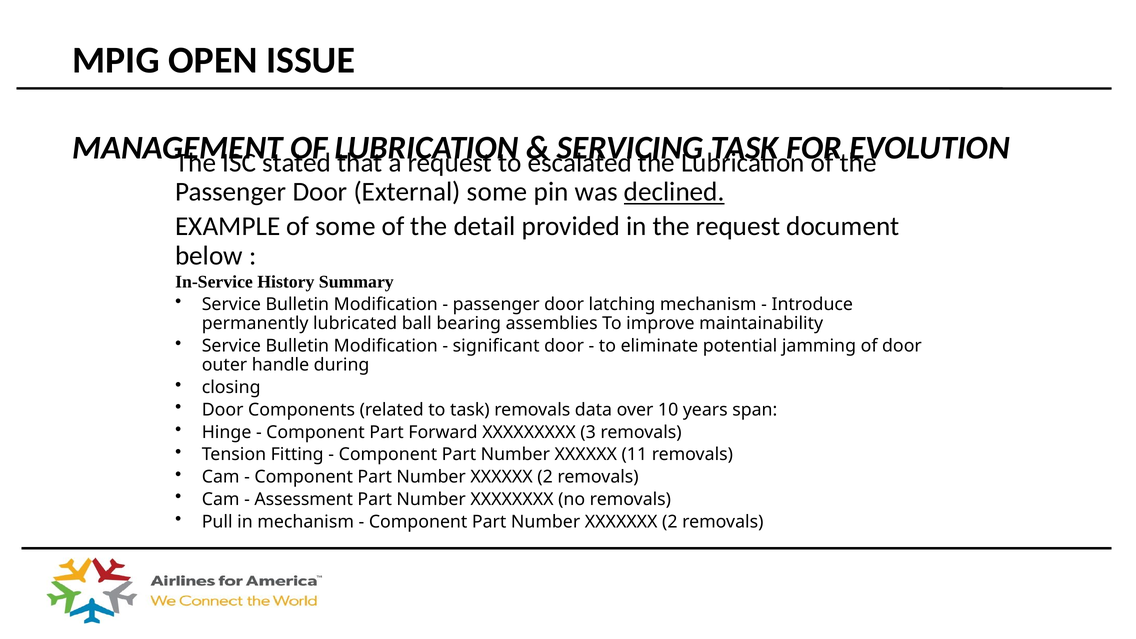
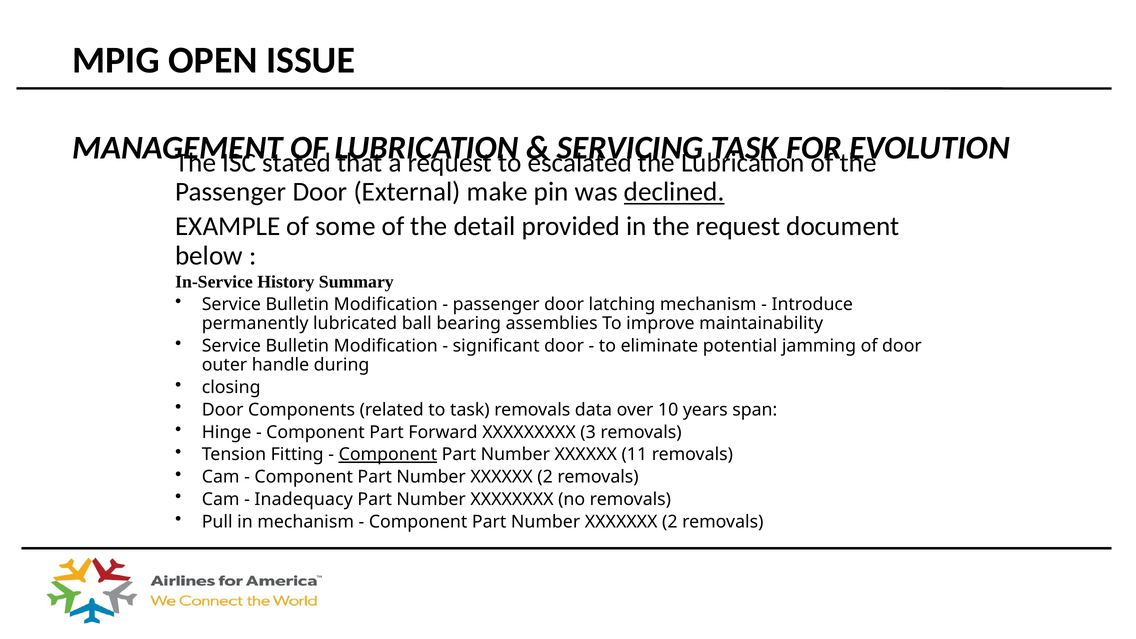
External some: some -> make (497, 192)
Component underline: none -> present (388, 455)
Assessment: Assessment -> Inadequacy (304, 499)
